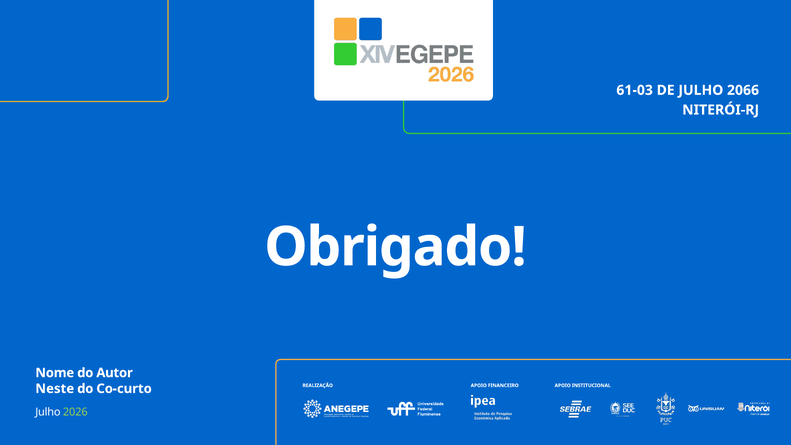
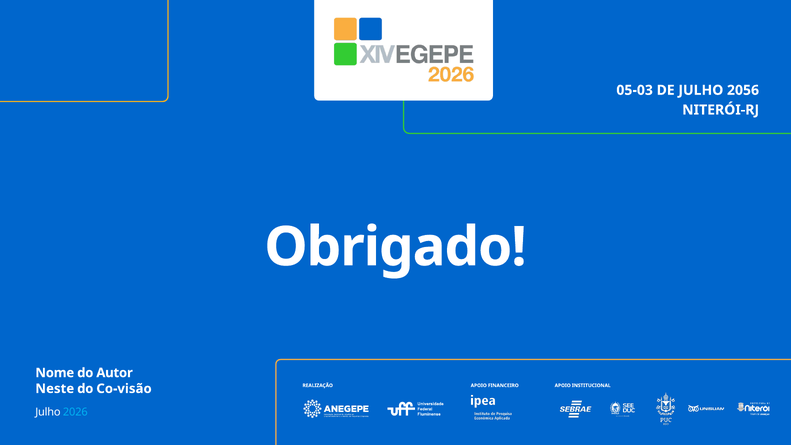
61-03: 61-03 -> 05-03 (635, 90)
2066: 2066 -> 2056 (743, 90)
Co-curto: Co-curto -> Co-visão (124, 389)
2026 colour: light green -> light blue (75, 412)
